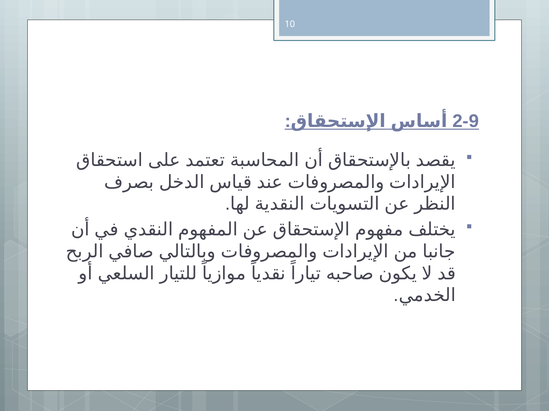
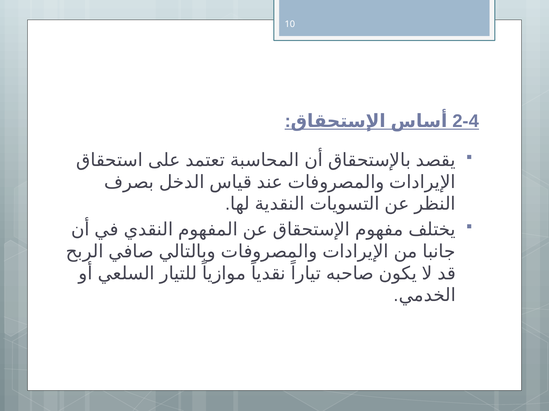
2-9: 2-9 -> 2-4 (466, 121)
